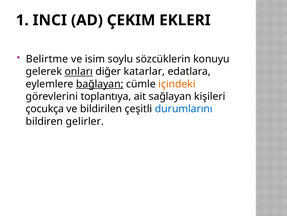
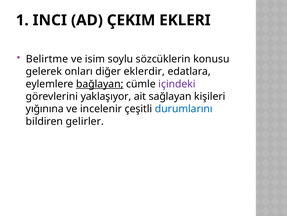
konuyu: konuyu -> konusu (211, 59)
onları underline: present -> none (79, 71)
katarlar: katarlar -> eklerdir (144, 71)
içindeki colour: orange -> purple (177, 84)
toplantıya: toplantıya -> yaklaşıyor (106, 96)
çocukça: çocukça -> yığınına (45, 109)
bildirilen: bildirilen -> incelenir (101, 109)
